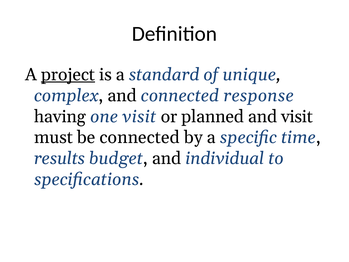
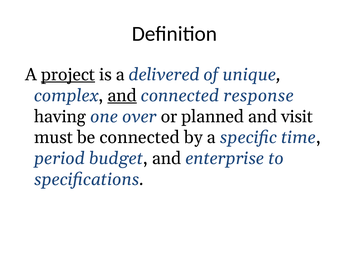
standard: standard -> delivered (164, 75)
and underline: none -> present (122, 95)
one visit: visit -> over (139, 116)
results: results -> period (59, 158)
individual: individual -> enterprise (225, 158)
